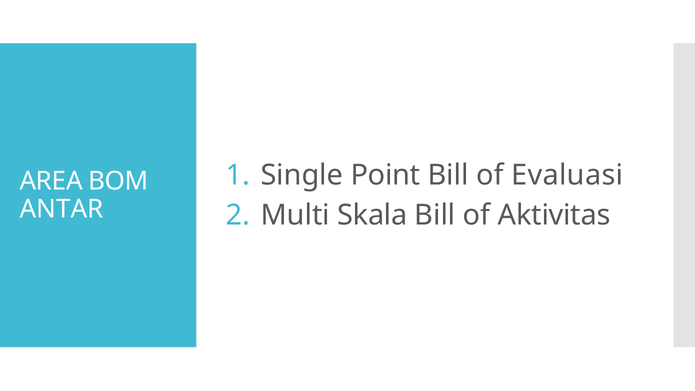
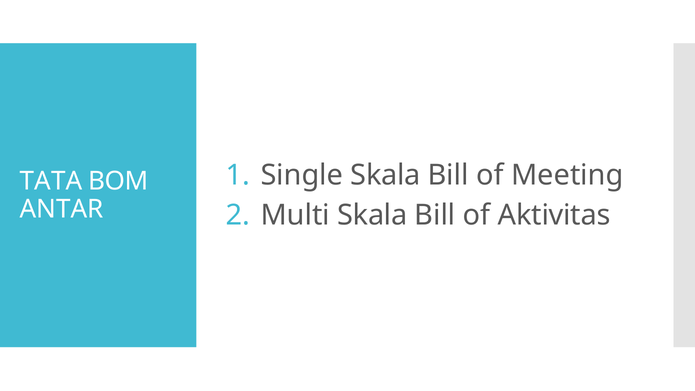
Single Point: Point -> Skala (386, 175)
Evaluasi: Evaluasi -> Meeting (567, 175)
AREA: AREA -> TATA (51, 181)
